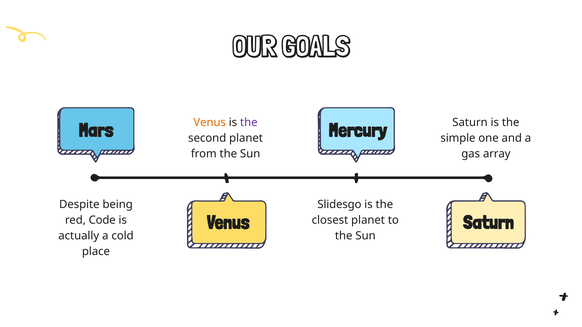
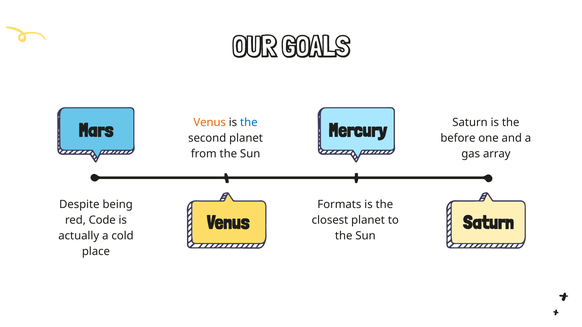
the colour: purple -> blue (249, 123)
simple: simple -> before (458, 138)
Slidesgo: Slidesgo -> Formats (339, 205)
